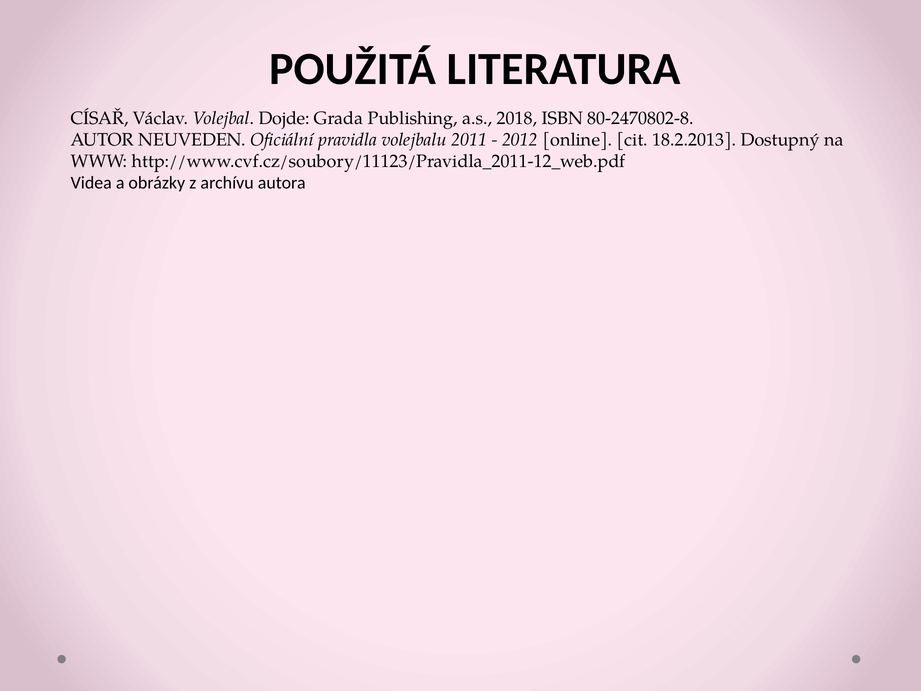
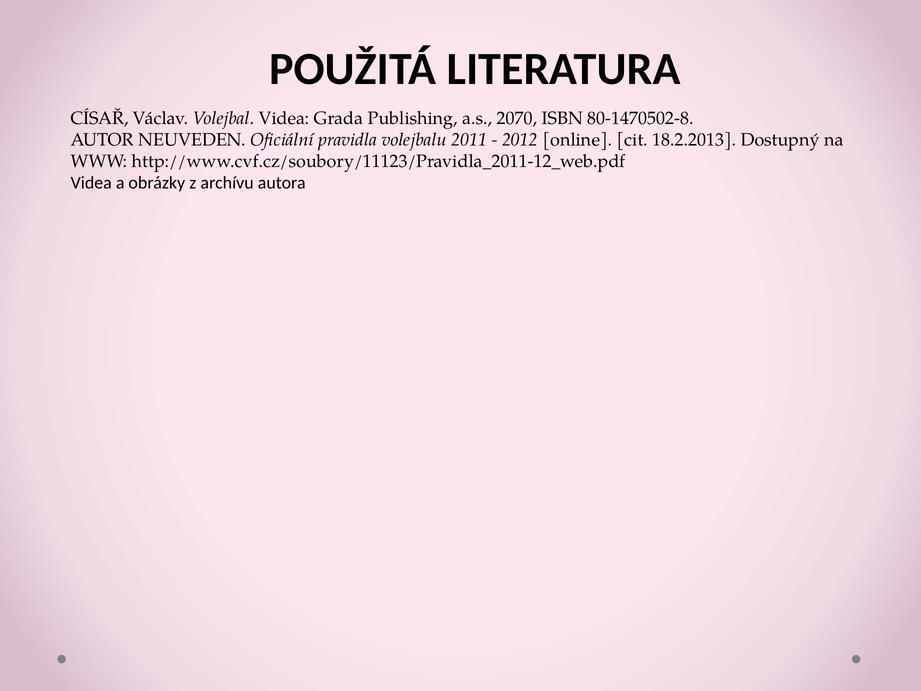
Volejbal Dojde: Dojde -> Videa (284, 118)
2018: 2018 -> 2070 (517, 118)
80-2470802-8: 80-2470802-8 -> 80-1470502-8 (641, 118)
